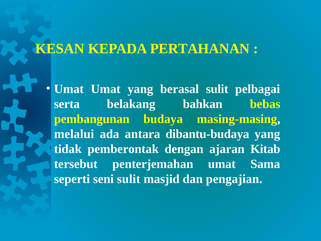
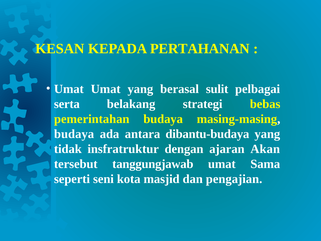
bahkan: bahkan -> strategi (203, 104)
pembangunan: pembangunan -> pemerintahan (92, 119)
melalui: melalui -> budaya (74, 134)
pemberontak: pemberontak -> insfratruktur (123, 149)
Kitab: Kitab -> Akan (265, 149)
penterjemahan: penterjemahan -> tanggungjawab (153, 164)
seni sulit: sulit -> kota (129, 179)
